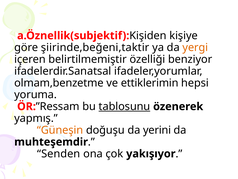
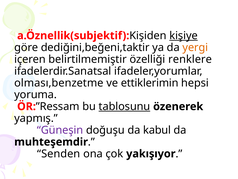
kişiye underline: none -> present (184, 36)
şiirinde,beğeni,taktir: şiirinde,beğeni,taktir -> dediğini,beğeni,taktir (95, 47)
benziyor: benziyor -> renklere (190, 59)
olmam,benzetme: olmam,benzetme -> olması,benzetme (59, 83)
Güneşin colour: orange -> purple (60, 130)
yerini: yerini -> kabul (157, 130)
